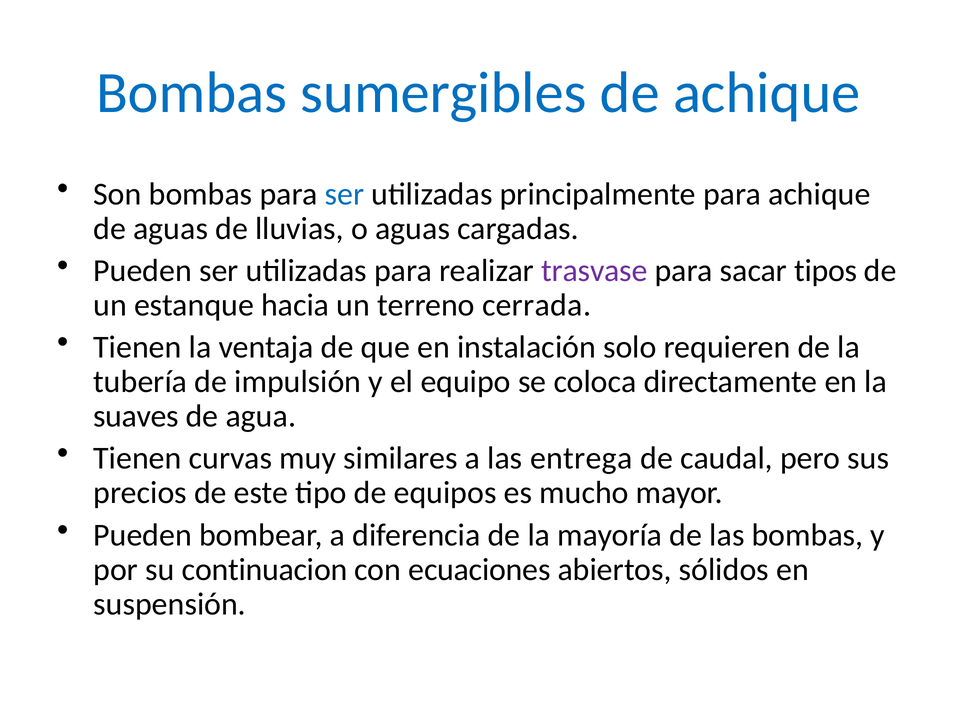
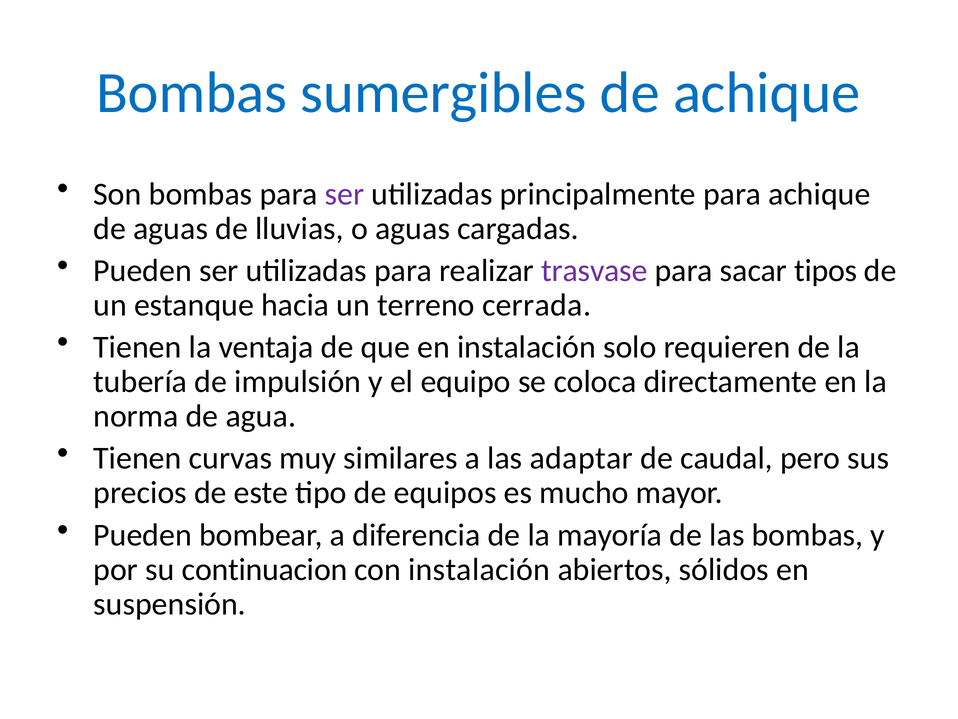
ser colour: blue -> purple (344, 194)
suaves: suaves -> norma (136, 416)
entrega: entrega -> adaptar (581, 458)
con ecuaciones: ecuaciones -> instalación (479, 569)
